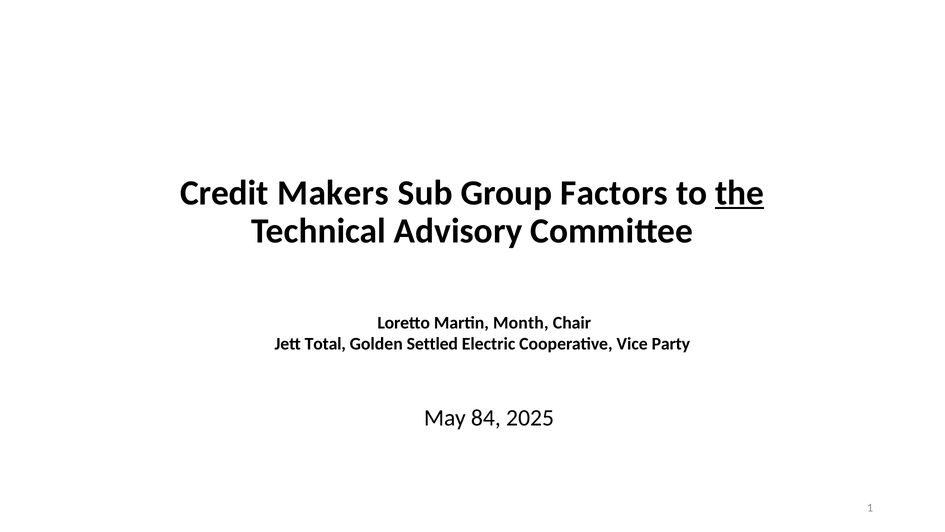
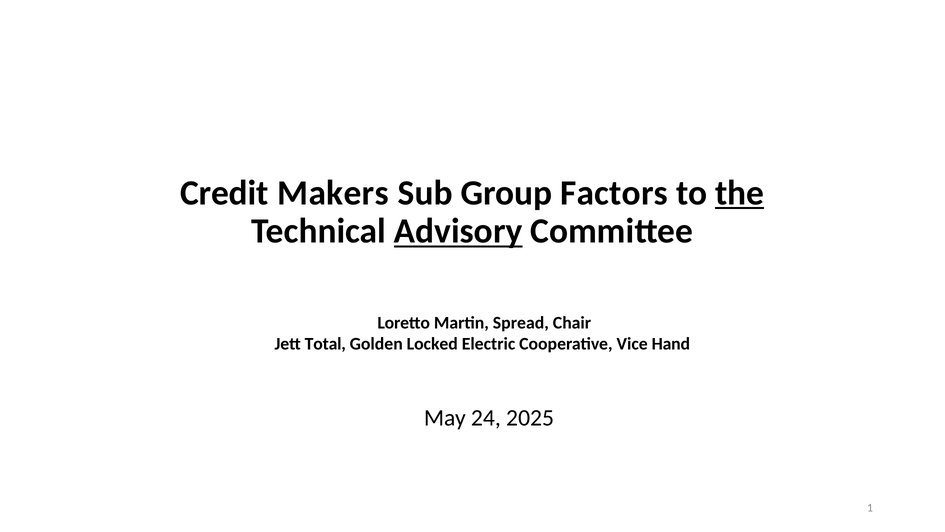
Advisory underline: none -> present (458, 231)
Month: Month -> Spread (521, 322)
Settled: Settled -> Locked (432, 344)
Party: Party -> Hand (671, 344)
84: 84 -> 24 (486, 418)
